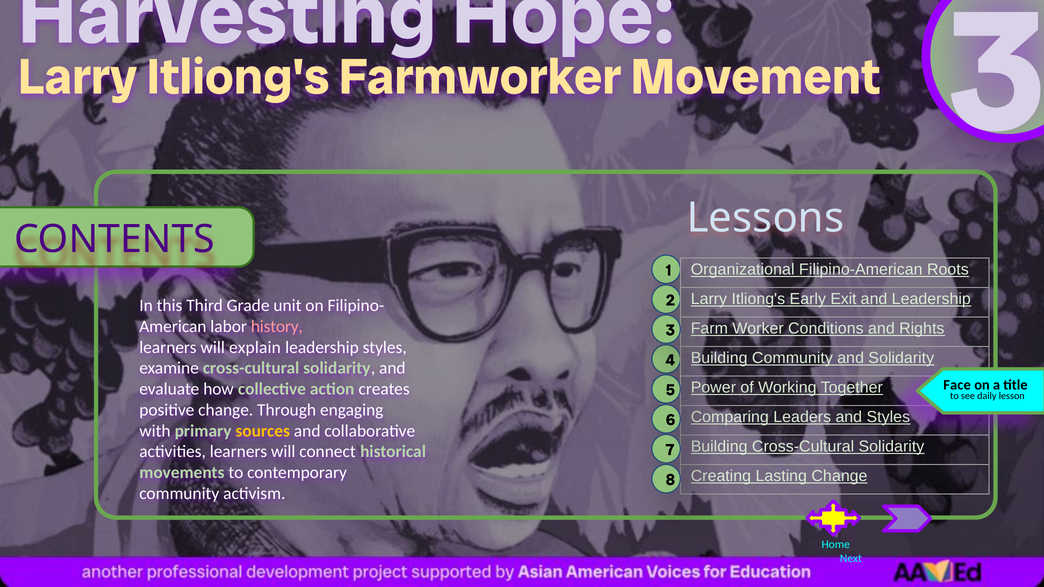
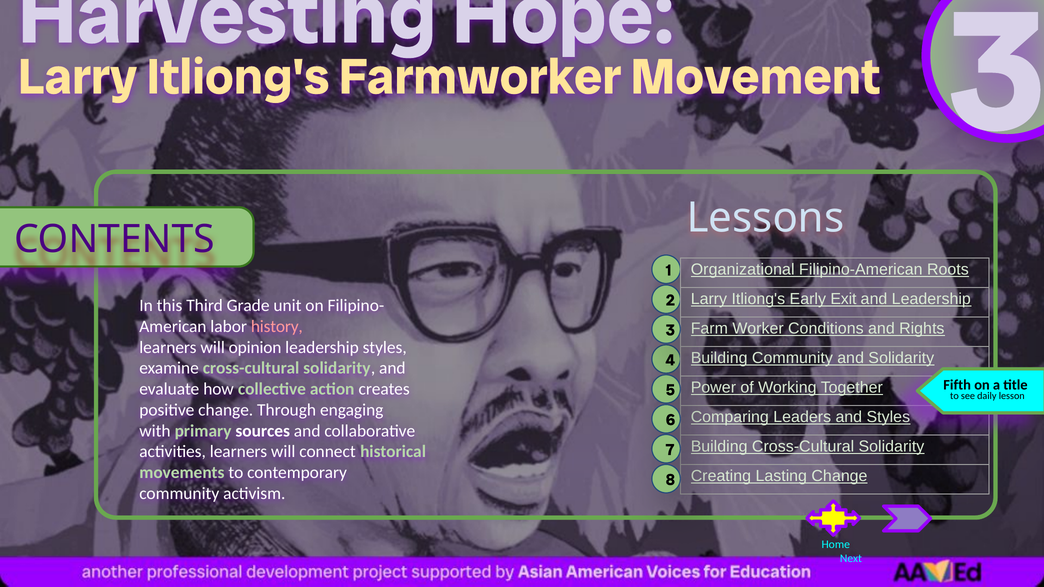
explain: explain -> opinion (255, 347)
Face: Face -> Fifth (957, 385)
sources colour: yellow -> white (263, 431)
